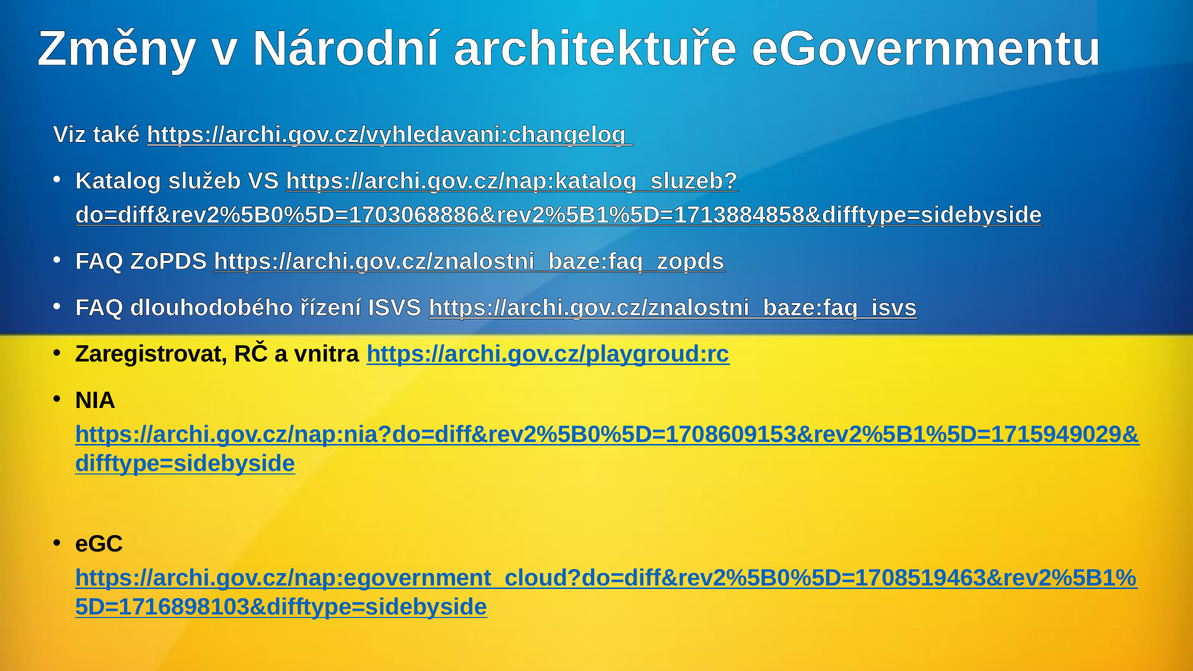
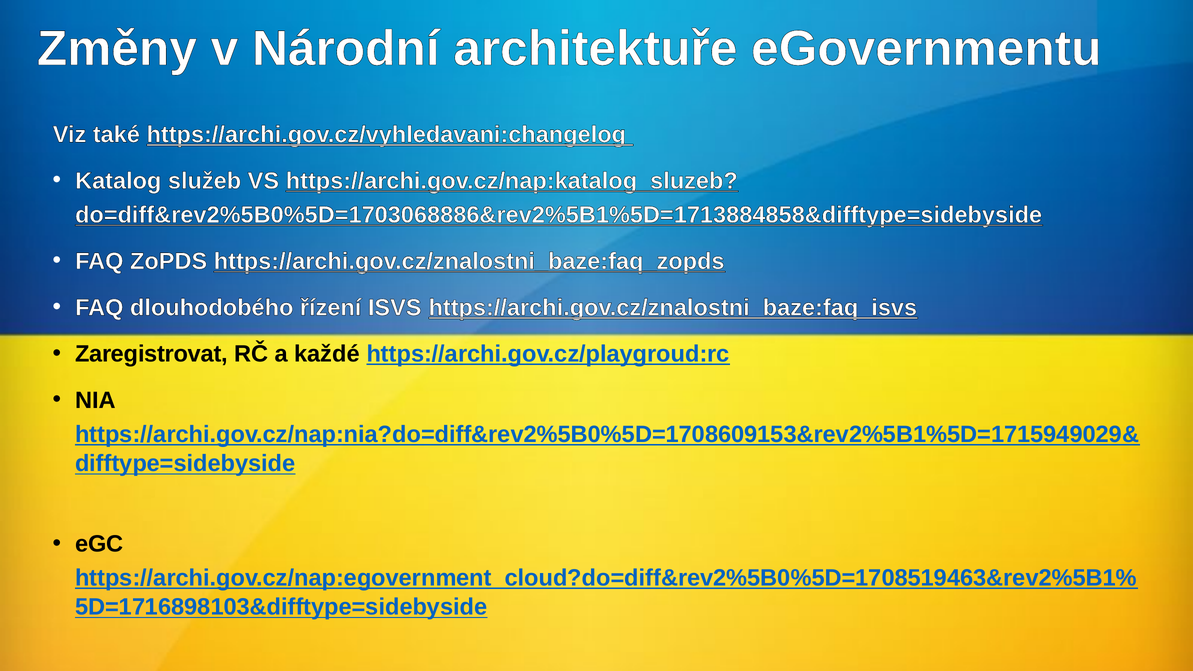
vnitra: vnitra -> každé (327, 354)
